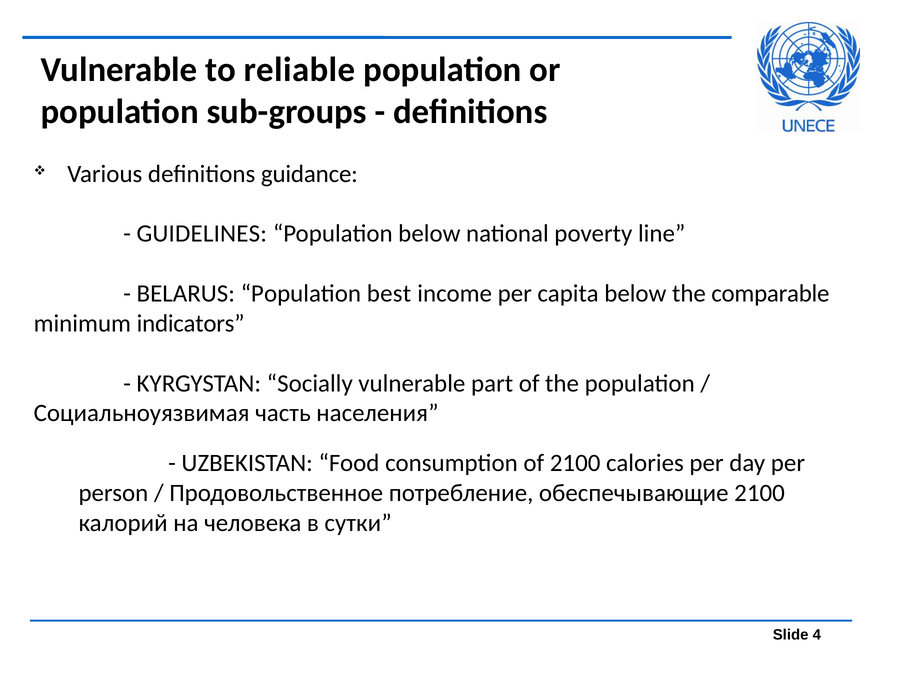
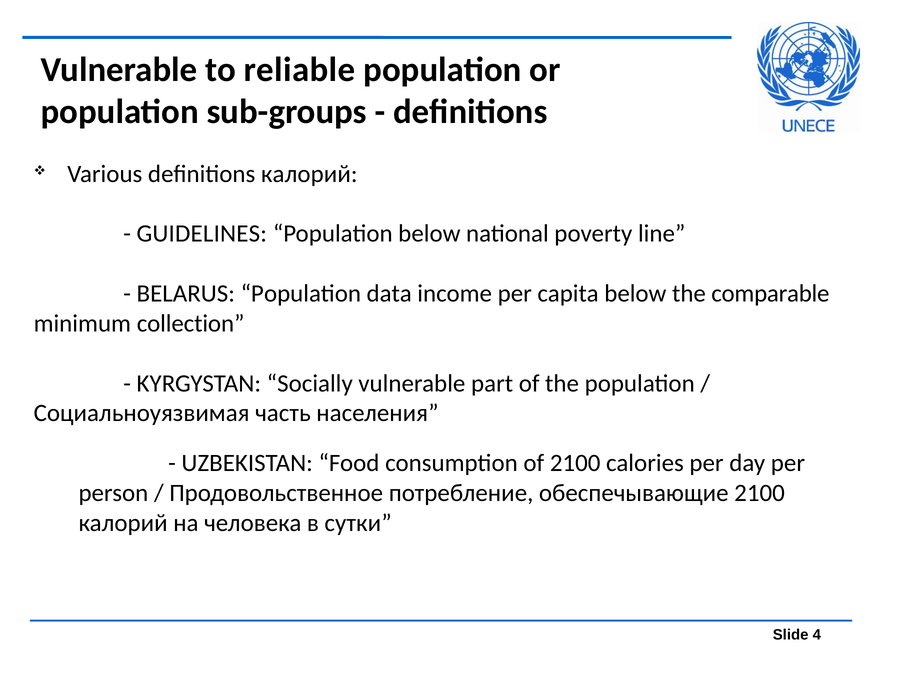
definitions guidance: guidance -> калорий (309, 174)
best: best -> data (389, 293)
indicators: indicators -> collection (191, 323)
